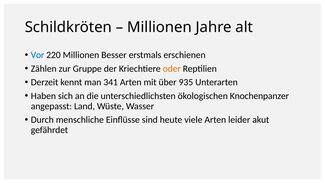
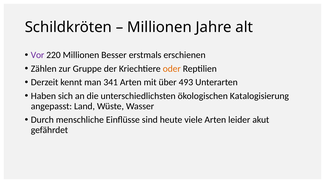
Vor colour: blue -> purple (38, 55)
935: 935 -> 493 (186, 82)
Knochenpanzer: Knochenpanzer -> Katalogisierung (259, 96)
